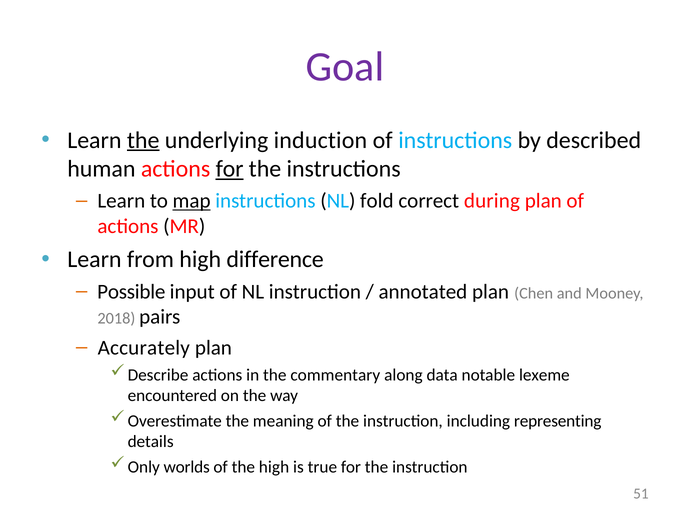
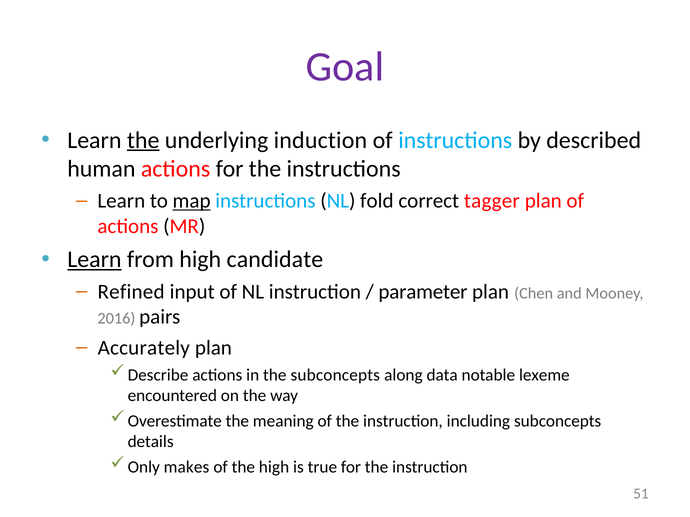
for underline: present -> none (230, 169)
during: during -> tagger (492, 201)
Learn underline: none -> present (94, 260)
difference: difference -> candidate (275, 260)
Possible: Possible -> Refined (131, 292)
annotated: annotated -> parameter (423, 292)
2018: 2018 -> 2016 (116, 319)
the commentary: commentary -> subconcepts (335, 375)
including representing: representing -> subconcepts (558, 421)
worlds: worlds -> makes (187, 467)
